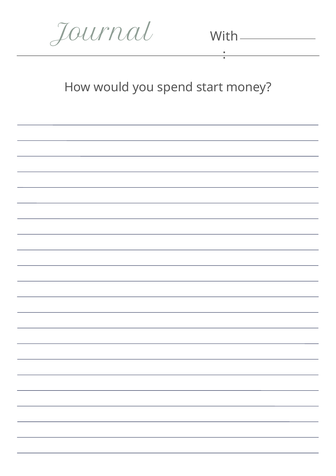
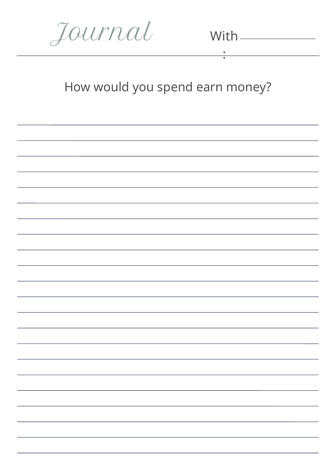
start: start -> earn (210, 87)
